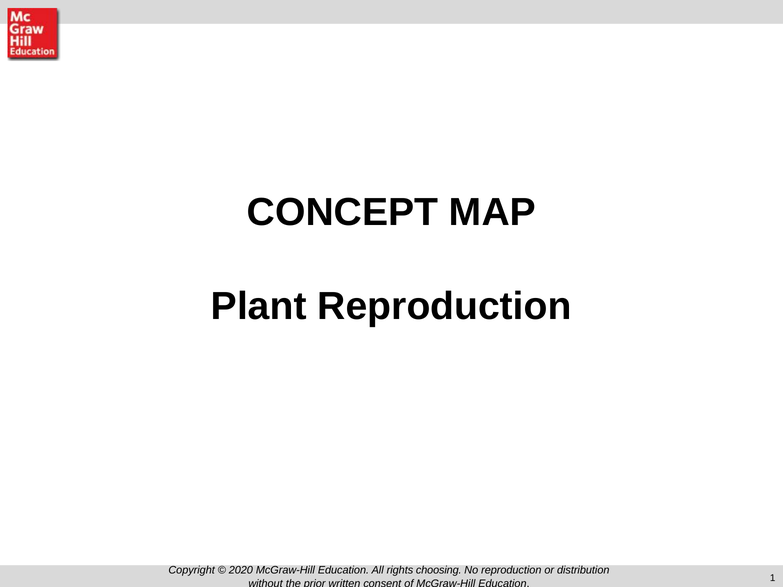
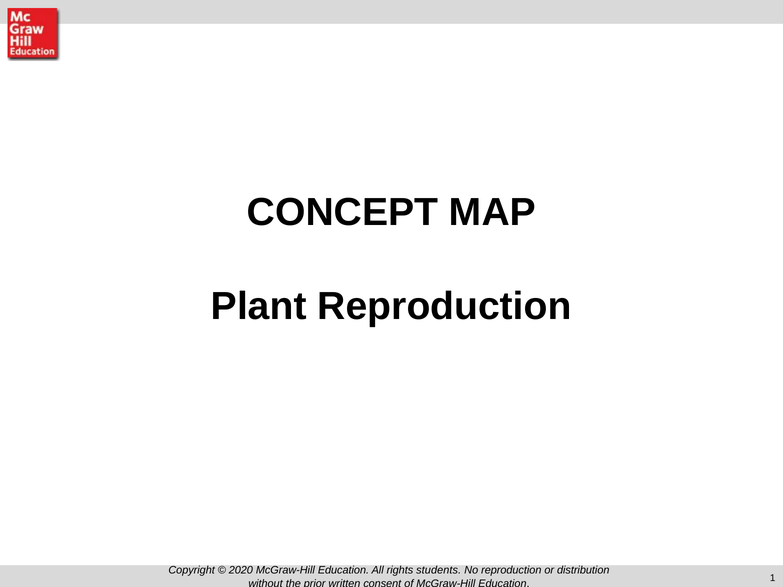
choosing: choosing -> students (439, 571)
